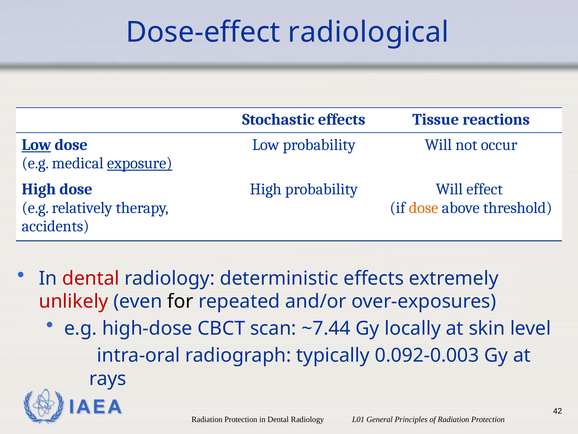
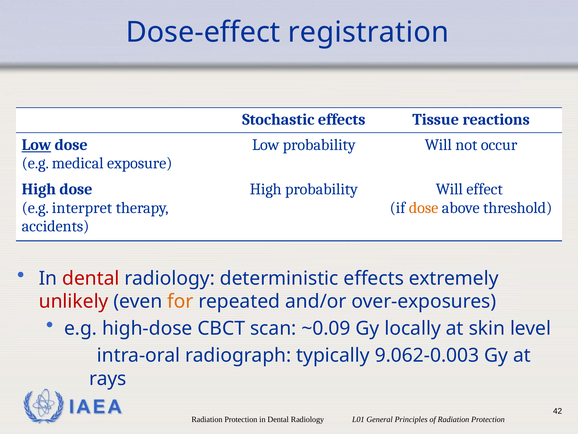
radiological: radiological -> registration (368, 32)
exposure underline: present -> none (140, 163)
relatively: relatively -> interpret (82, 207)
for colour: black -> orange (180, 301)
~7.44: ~7.44 -> ~0.09 (326, 328)
0.092-0.003: 0.092-0.003 -> 9.062-0.003 (427, 355)
